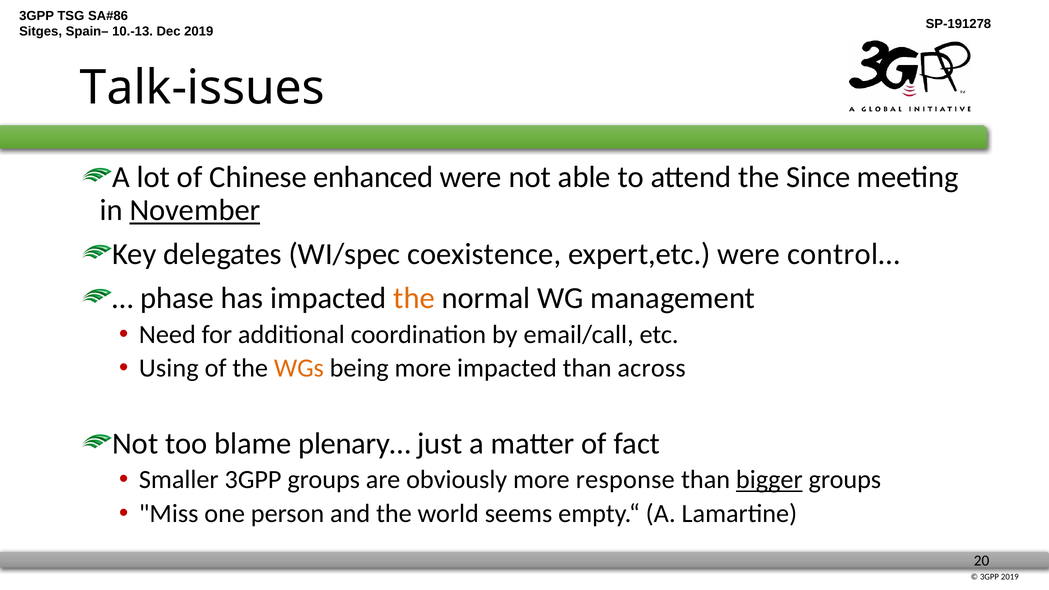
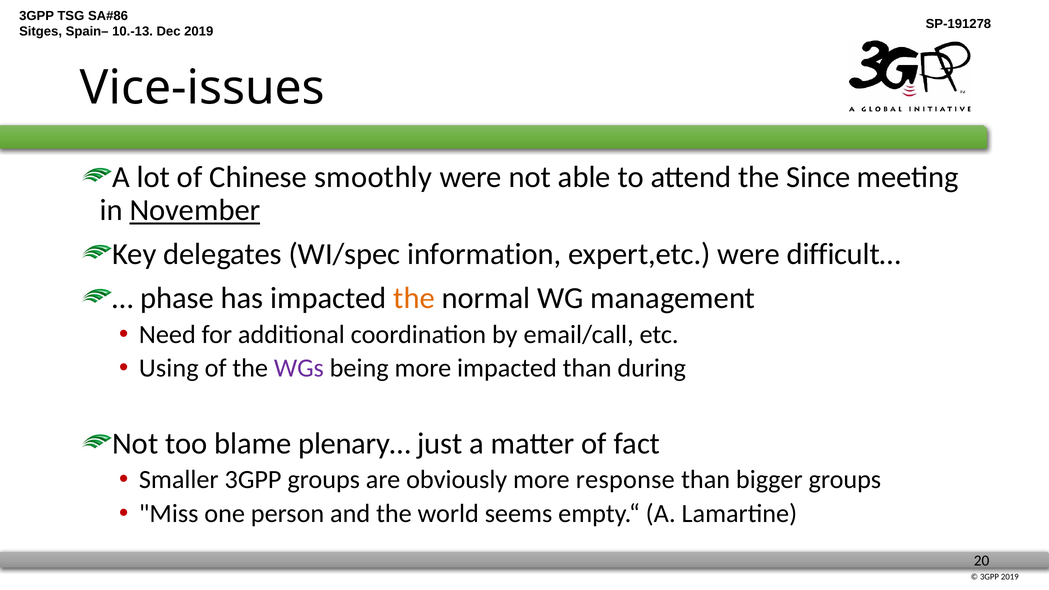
Talk-issues: Talk-issues -> Vice-issues (202, 88)
enhanced: enhanced -> smoothly (373, 177)
coexistence: coexistence -> information (484, 254)
control…: control… -> difficult… (844, 254)
WGs colour: orange -> purple (299, 368)
across: across -> during (652, 368)
bigger underline: present -> none (769, 480)
